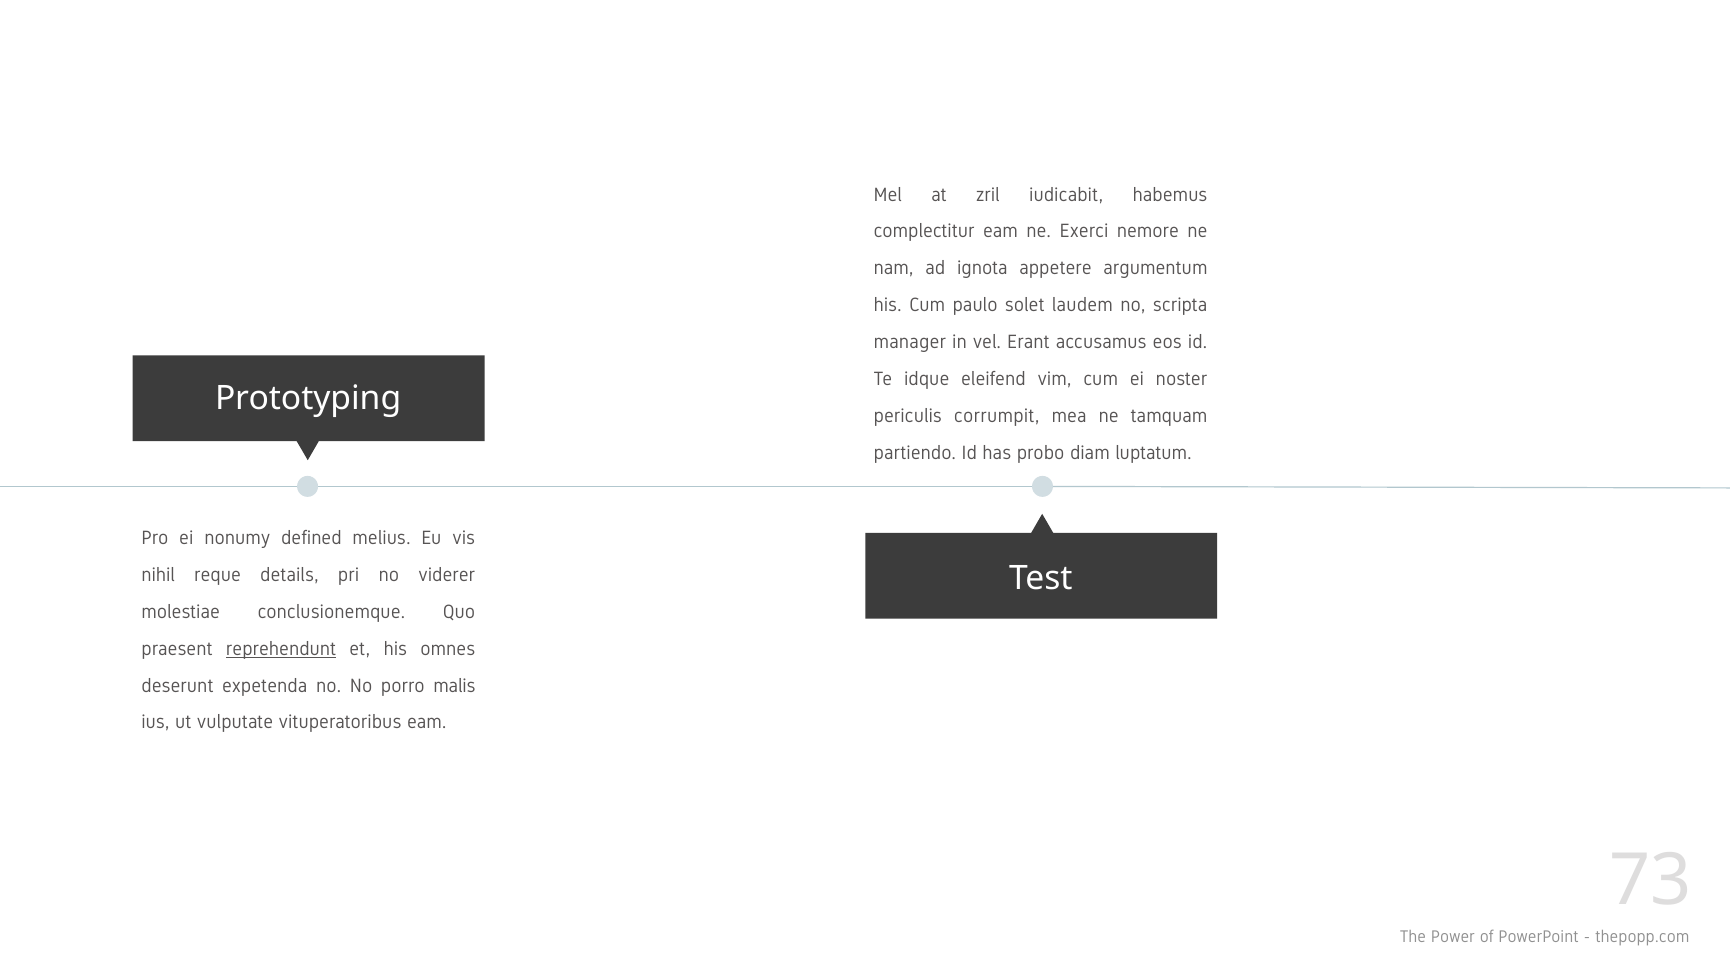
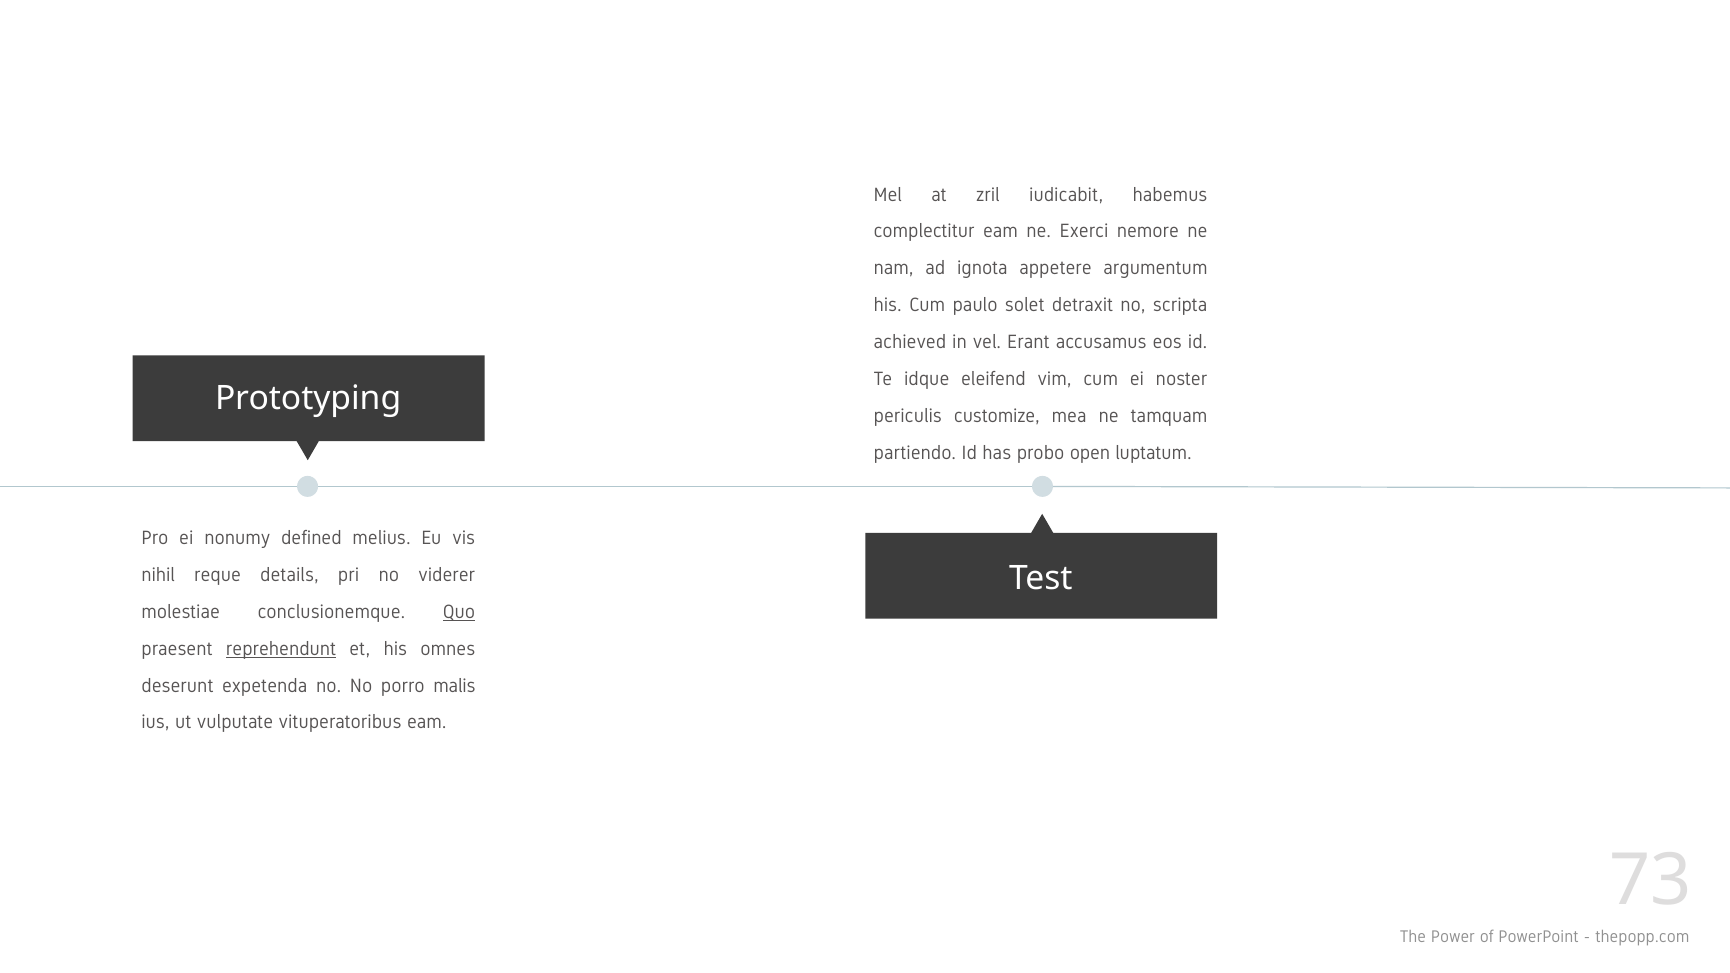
laudem: laudem -> detraxit (1083, 305)
manager: manager -> achieved (910, 342)
corrumpit: corrumpit -> customize (997, 416)
diam: diam -> open (1090, 453)
Quo underline: none -> present (459, 612)
